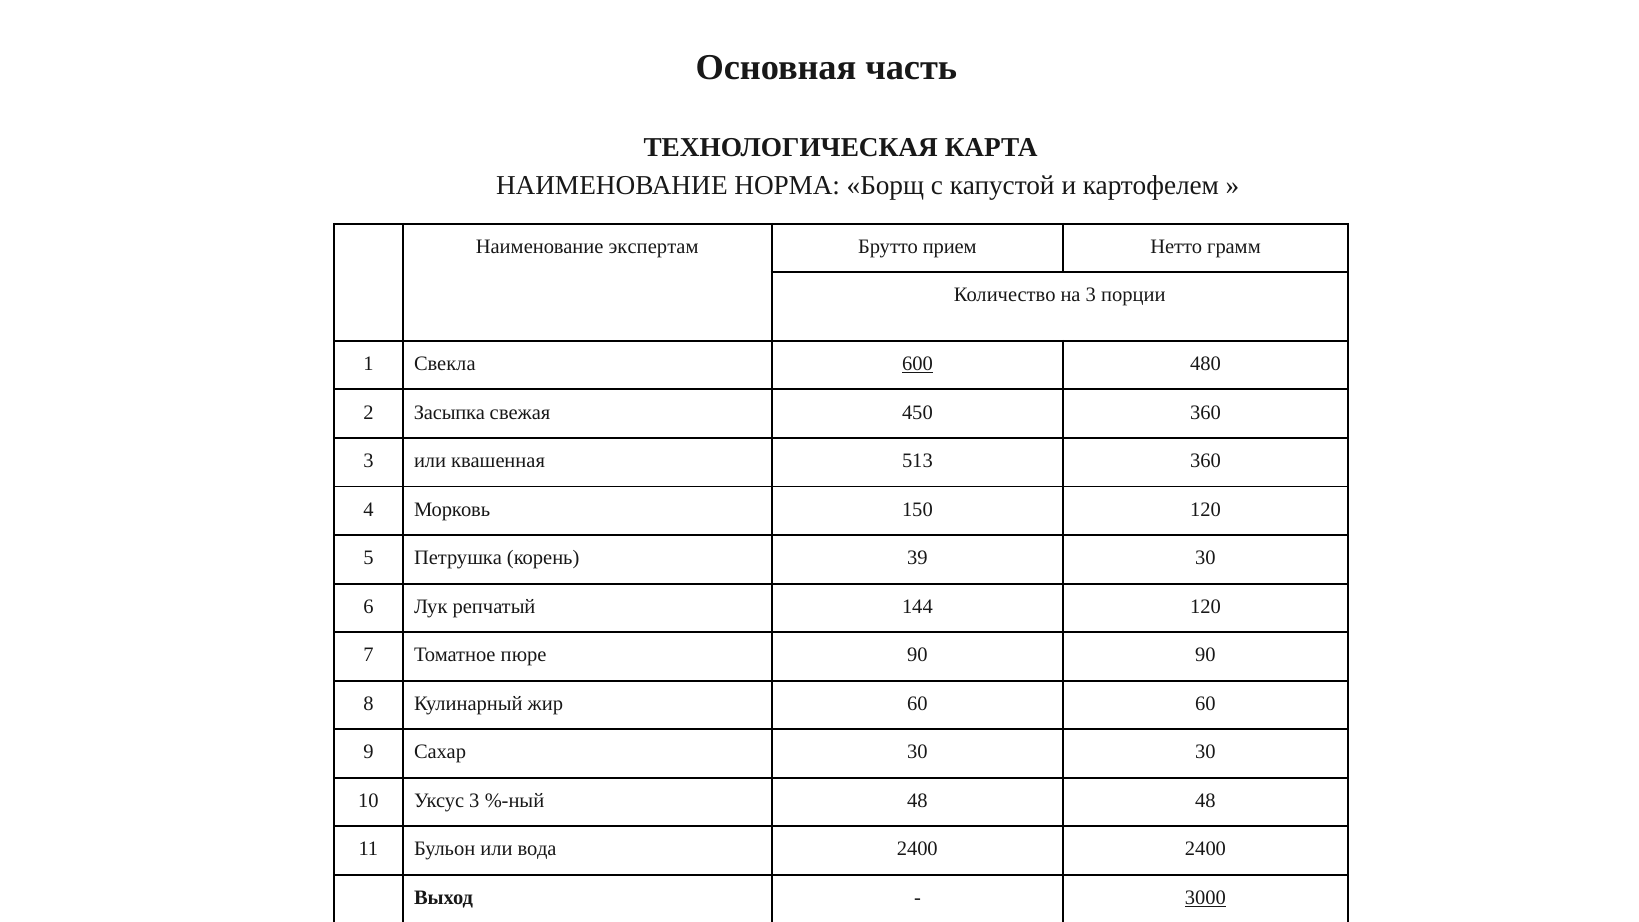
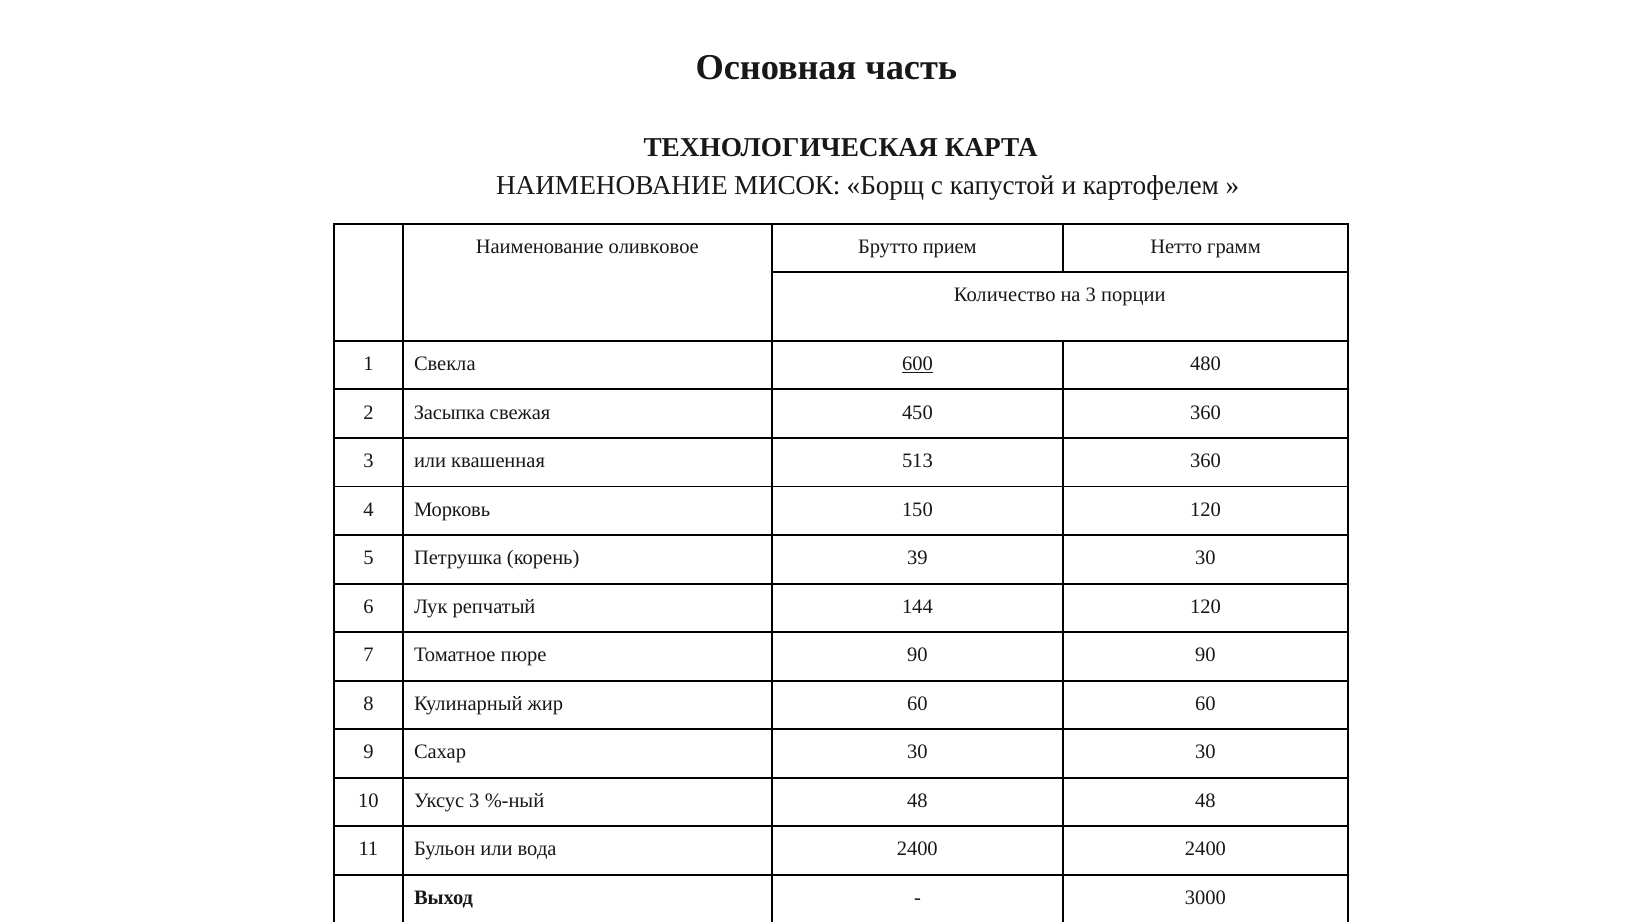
НОРМА: НОРМА -> МИСОК (787, 185)
экспертам: экспертам -> оливковое (654, 247)
3000 underline: present -> none (1205, 898)
